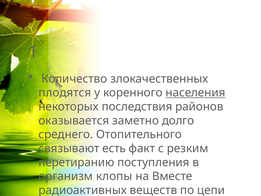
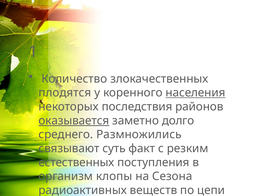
оказывается underline: none -> present (74, 120)
Отопительного: Отопительного -> Размножились (139, 134)
есть: есть -> суть (114, 148)
перетиранию: перетиранию -> естественных (76, 162)
Вместе: Вместе -> Сезона (172, 176)
